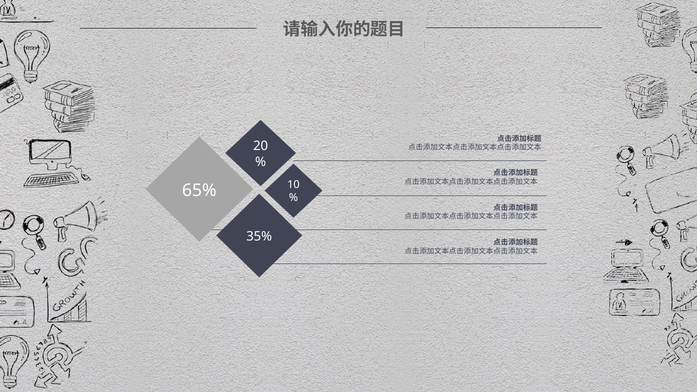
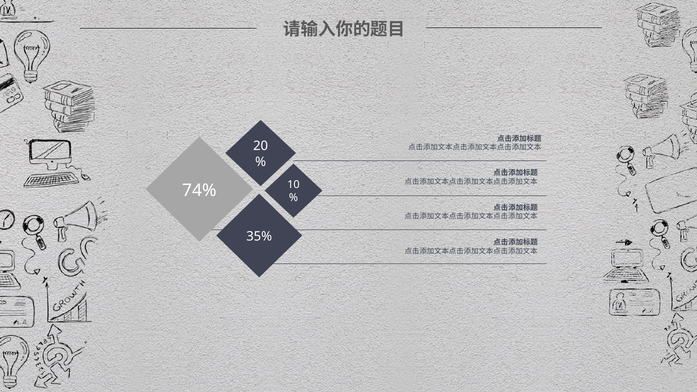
65%: 65% -> 74% (199, 190)
